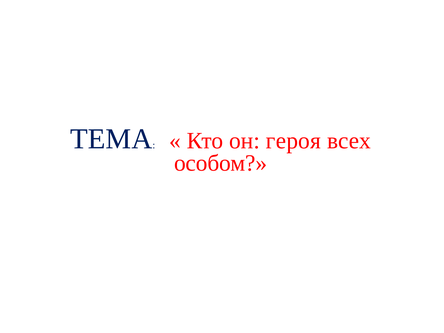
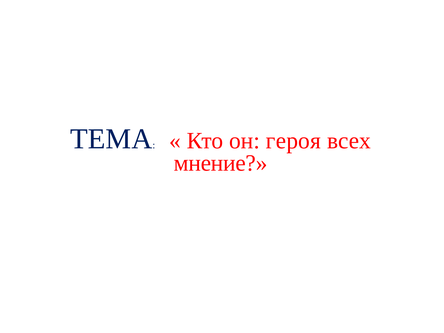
особом: особом -> мнение (221, 163)
